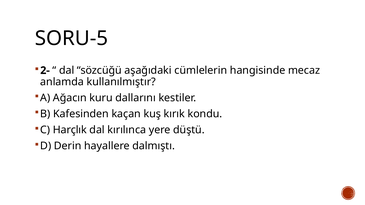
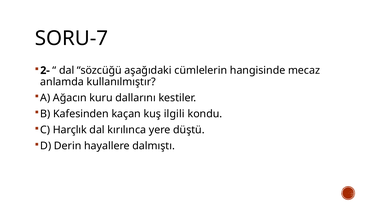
SORU-5: SORU-5 -> SORU-7 (71, 38)
kırık: kırık -> ilgili (174, 114)
